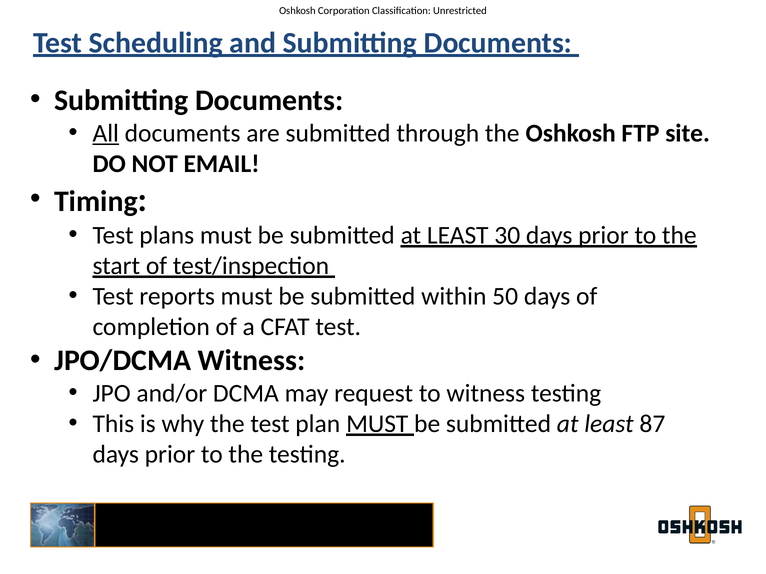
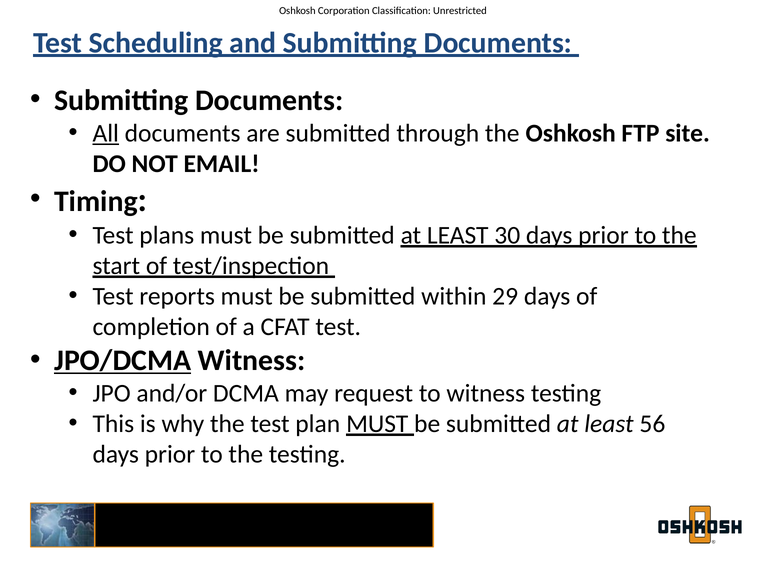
50: 50 -> 29 (505, 297)
JPO/DCMA underline: none -> present (123, 361)
87: 87 -> 56 (652, 424)
